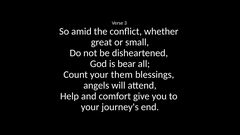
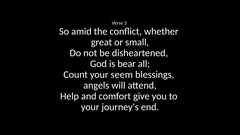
them: them -> seem (122, 75)
